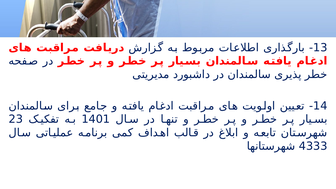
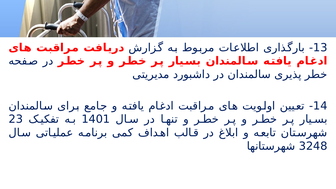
4333: 4333 -> 3248 (313, 146)
